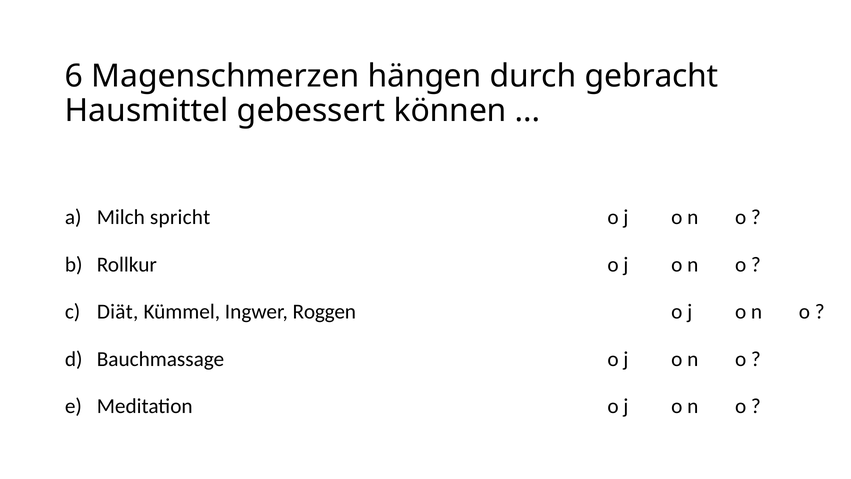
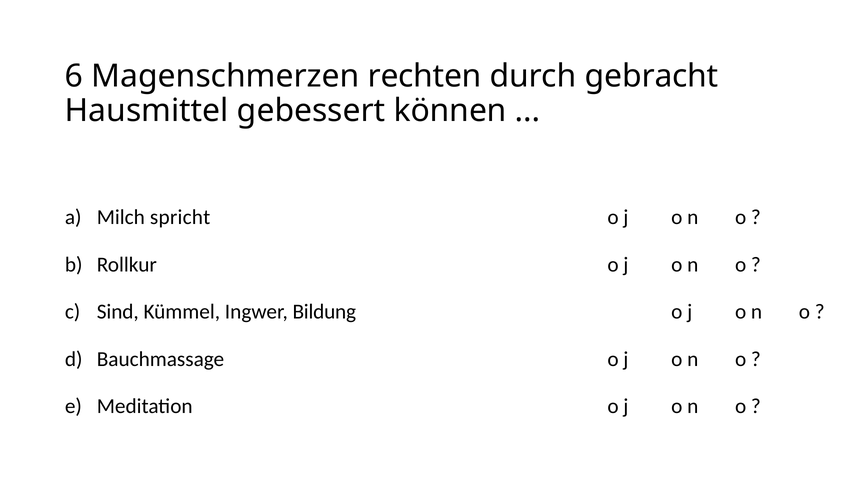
hängen: hängen -> rechten (425, 76)
Diät: Diät -> Sind (118, 312)
Roggen: Roggen -> Bildung (324, 312)
